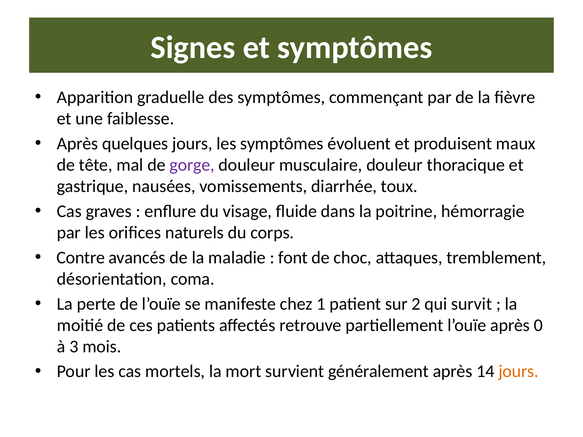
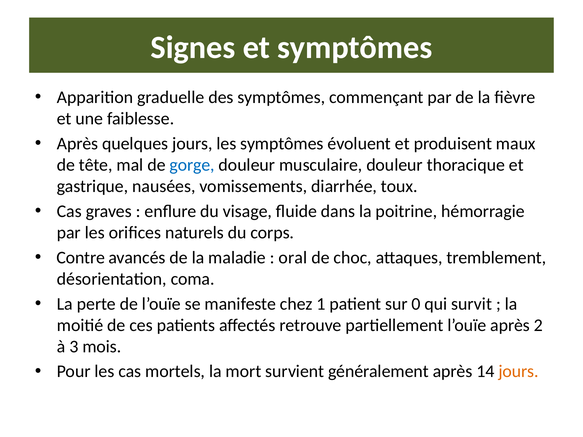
gorge colour: purple -> blue (192, 165)
font: font -> oral (293, 258)
2: 2 -> 0 (416, 304)
0: 0 -> 2 (538, 325)
